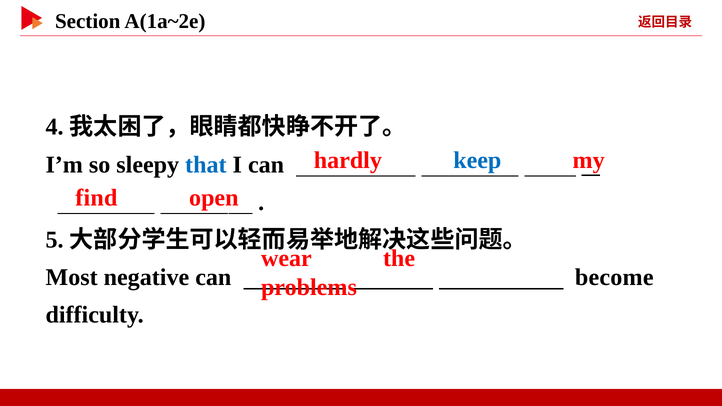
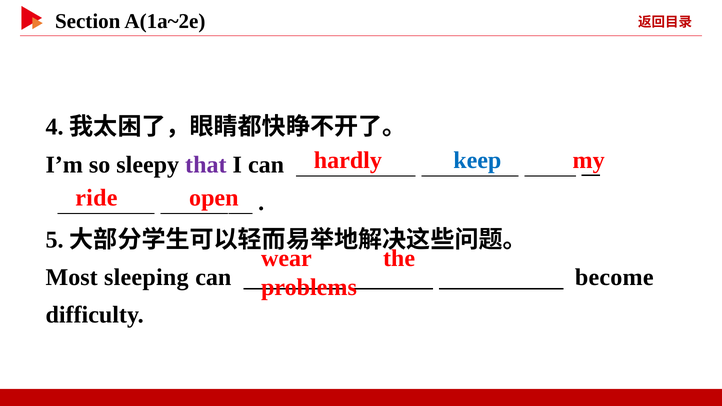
that colour: blue -> purple (206, 165)
find: find -> ride (96, 198)
negative: negative -> sleeping (146, 277)
